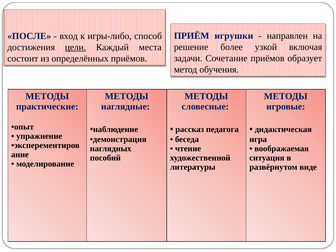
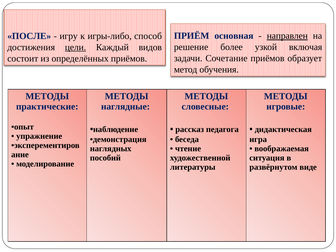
игрушки: игрушки -> основная (234, 36)
направлен underline: none -> present (287, 36)
вход: вход -> игру (69, 36)
места: места -> видов (150, 47)
